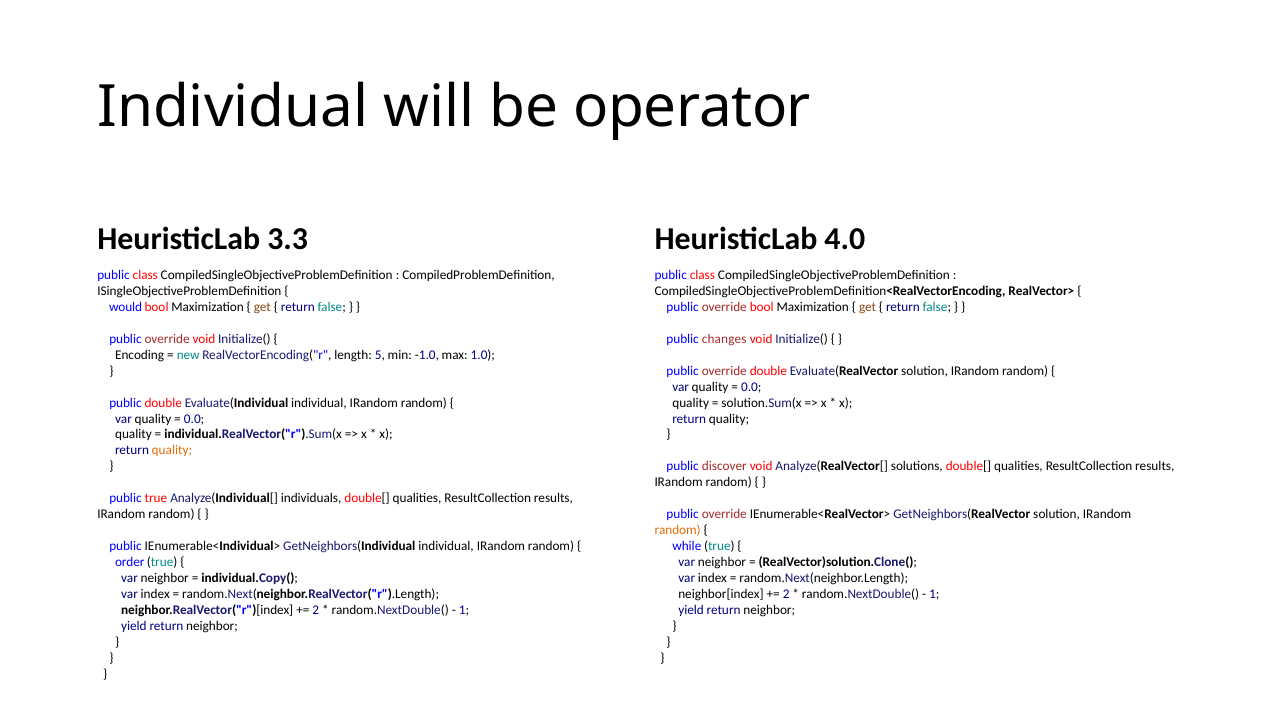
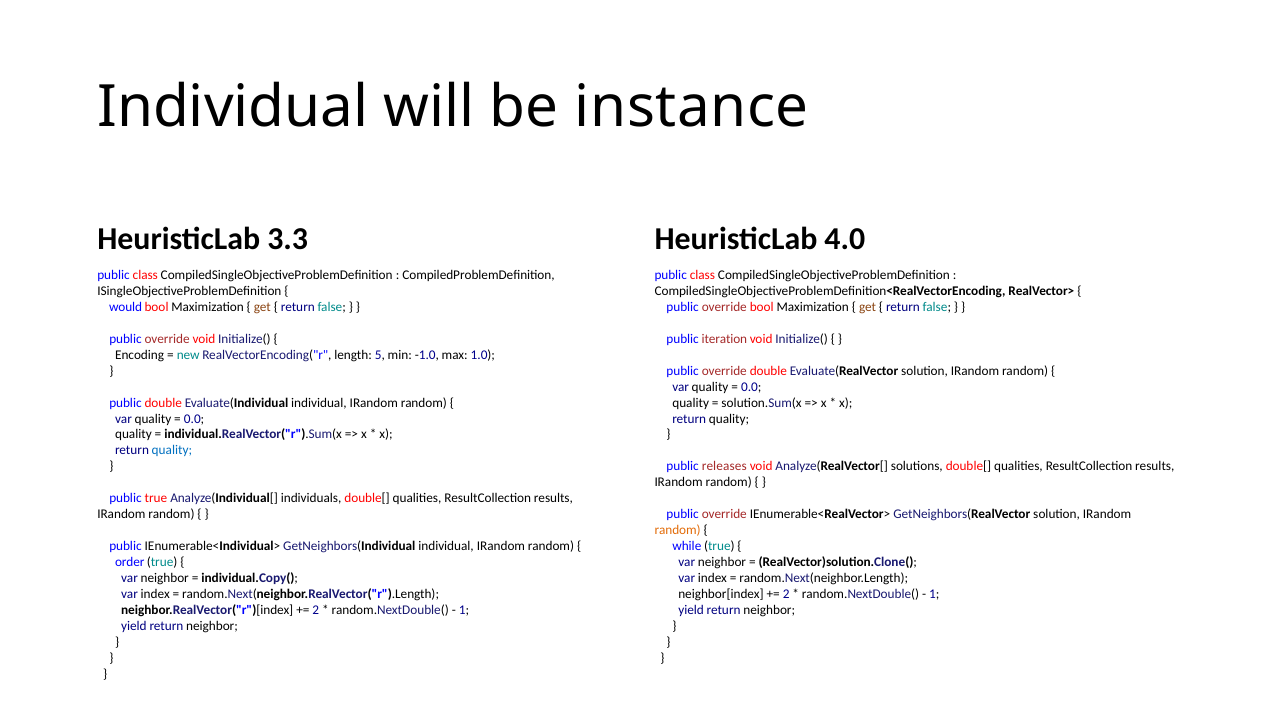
operator: operator -> instance (692, 107)
changes: changes -> iteration (724, 339)
quality colour: orange -> blue (172, 451)
discover: discover -> releases (724, 467)
